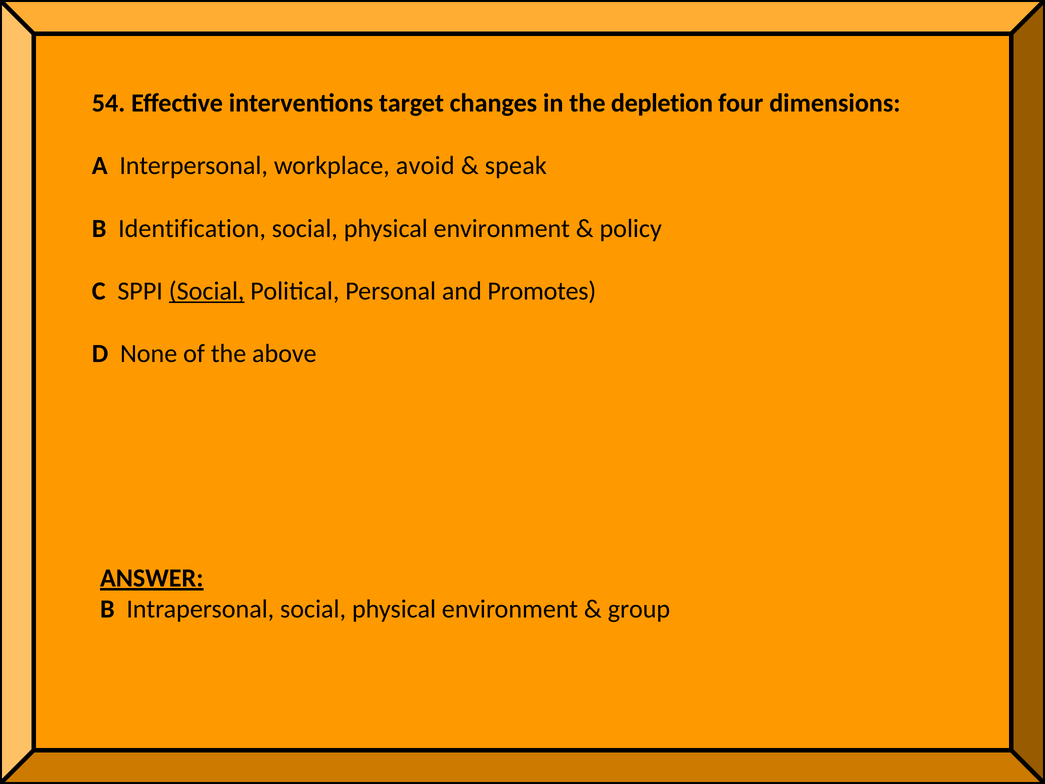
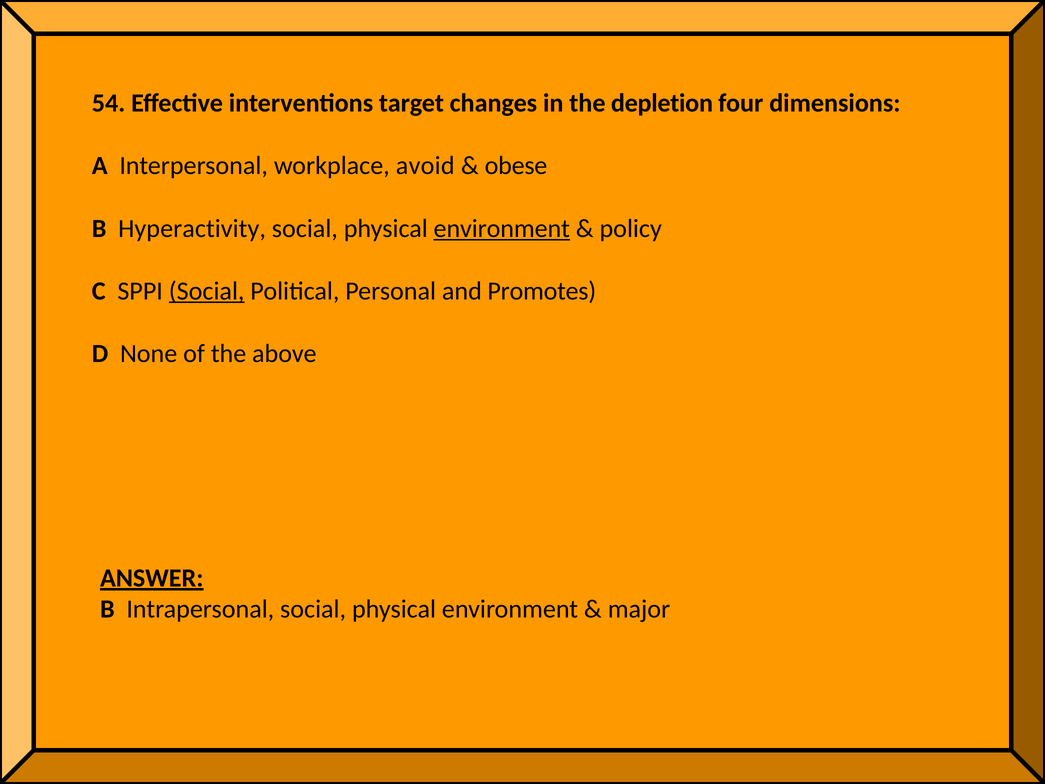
speak: speak -> obese (516, 166)
Identification: Identification -> Hyperactivity (192, 228)
environment underline: none -> present (502, 228)
group: group -> major (639, 609)
